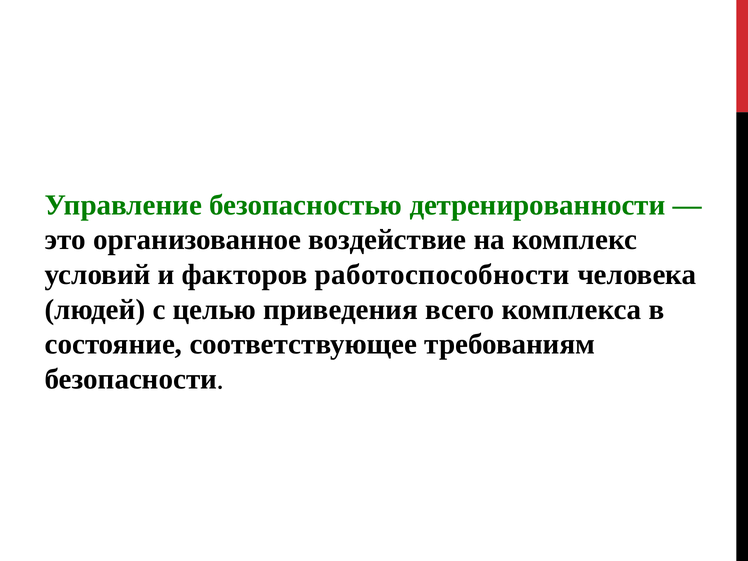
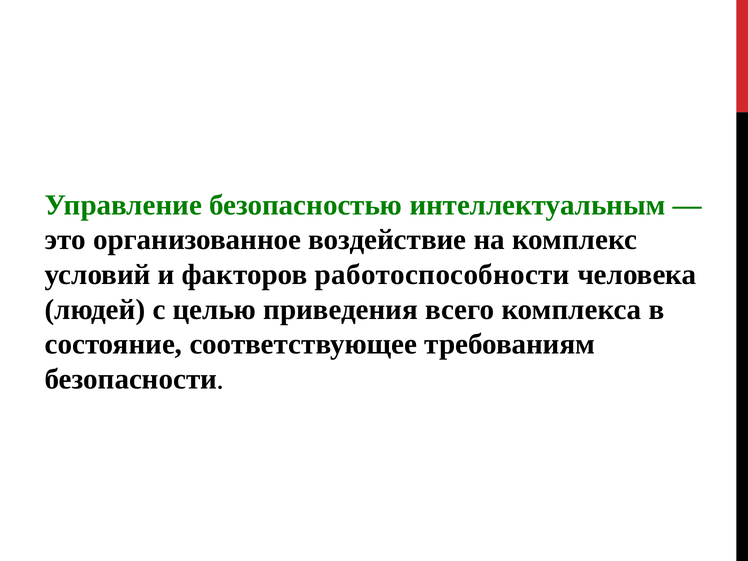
детренированности: детренированности -> интеллектуальным (537, 205)
